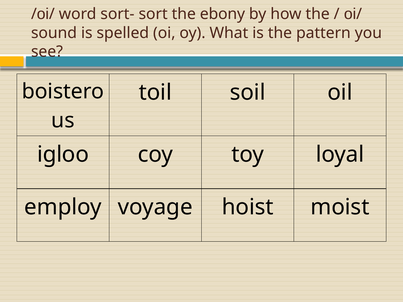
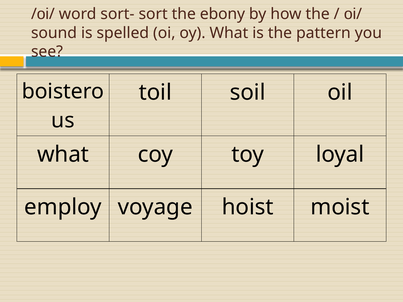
igloo: igloo -> what (63, 155)
